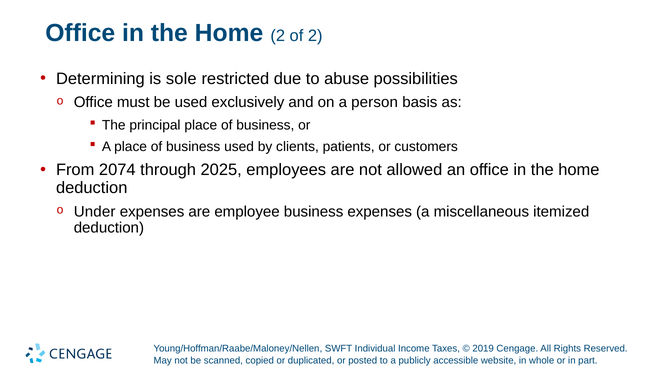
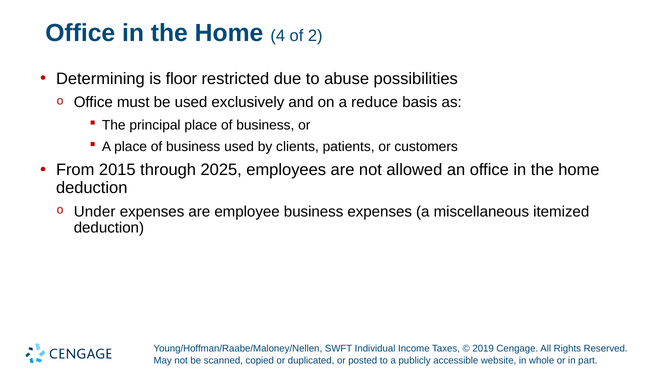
Home 2: 2 -> 4 (278, 36)
sole: sole -> floor (181, 79)
person: person -> reduce (375, 102)
2074: 2074 -> 2015 (117, 170)
